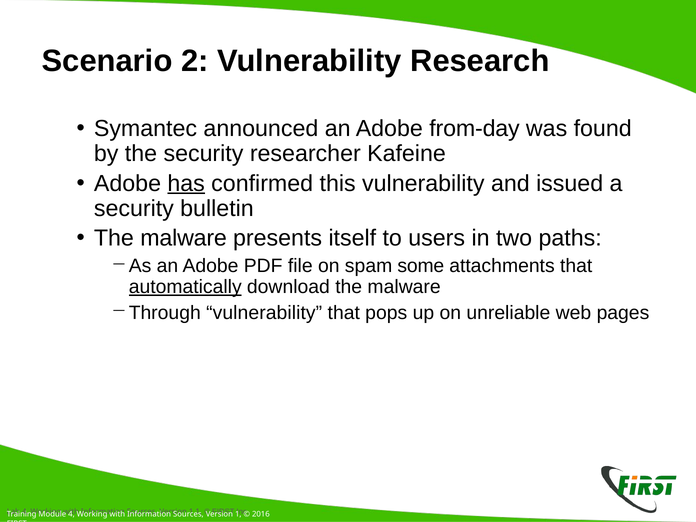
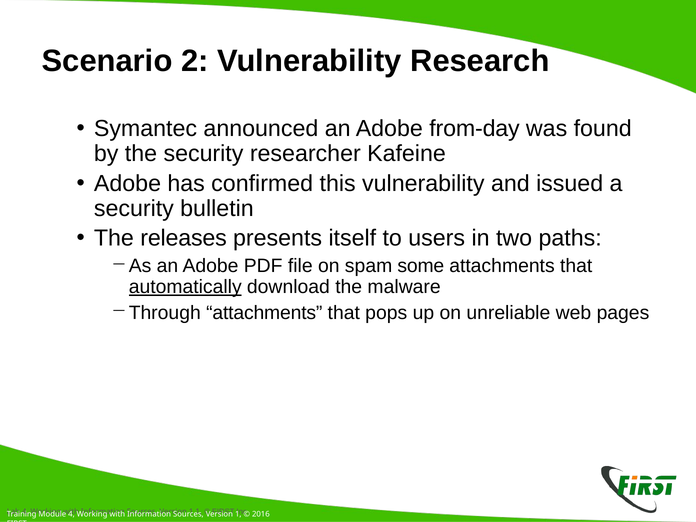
has underline: present -> none (186, 183)
malware: malware -> releases (184, 238)
vulnerability: vulnerability -> attachments (264, 313)
